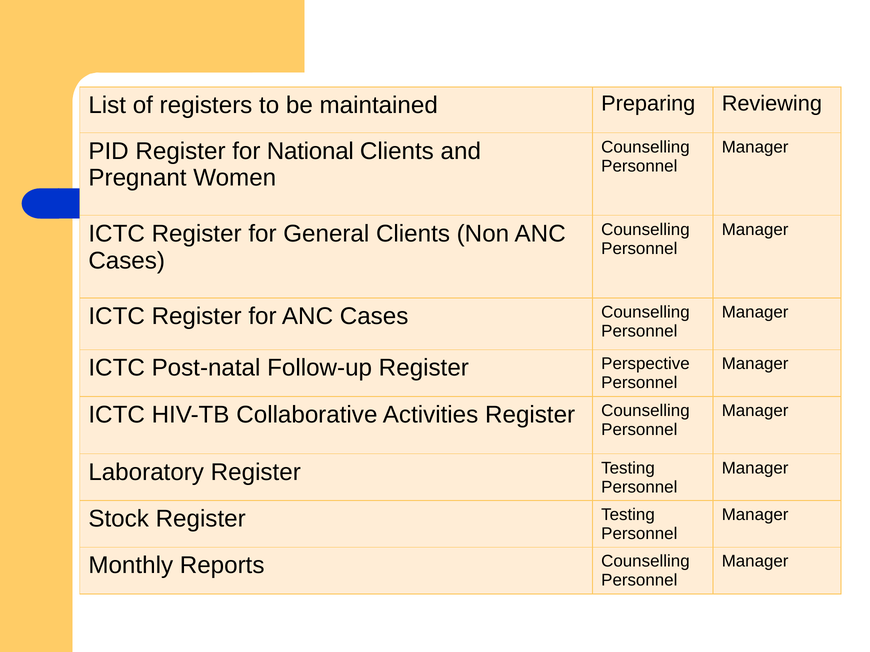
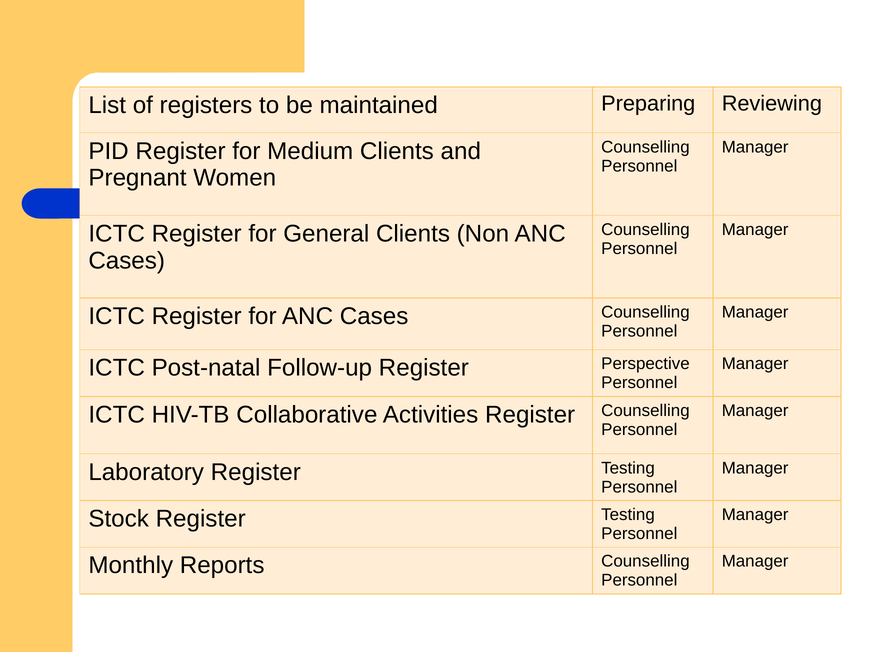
National: National -> Medium (310, 151)
